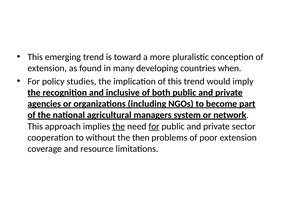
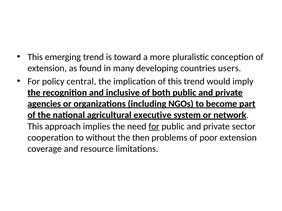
when: when -> users (230, 68)
studies: studies -> central (81, 81)
managers: managers -> executive (152, 115)
the underline: present -> none (119, 127)
